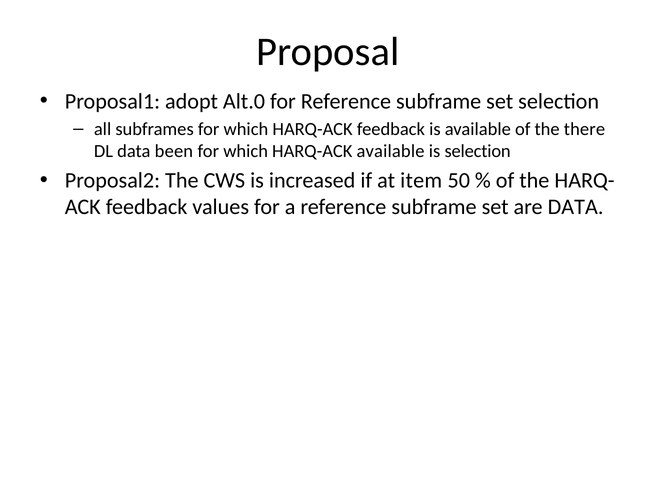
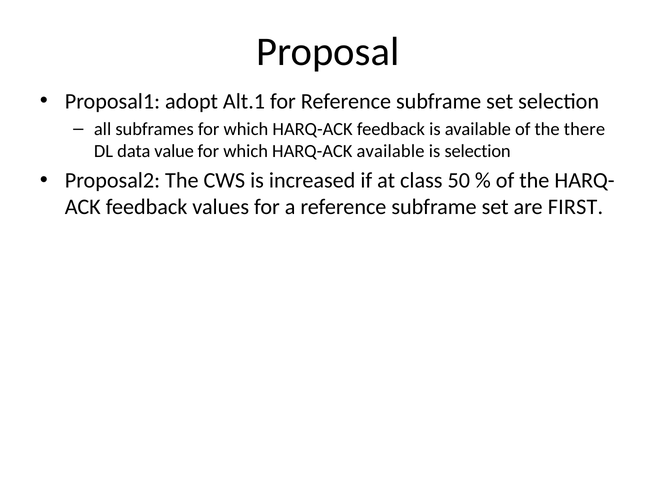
Alt.0: Alt.0 -> Alt.1 (244, 101)
been: been -> value (174, 151)
item: item -> class (421, 180)
are DATA: DATA -> FIRST (575, 207)
